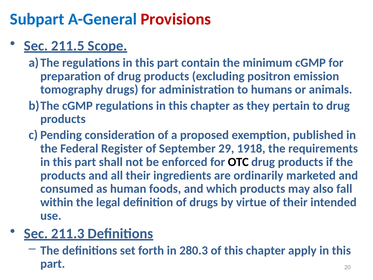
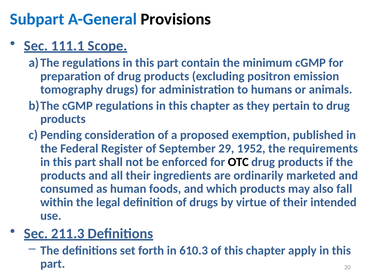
Provisions colour: red -> black (176, 19)
211.5: 211.5 -> 111.1 (68, 46)
1918: 1918 -> 1952 (251, 148)
280.3: 280.3 -> 610.3 (194, 250)
